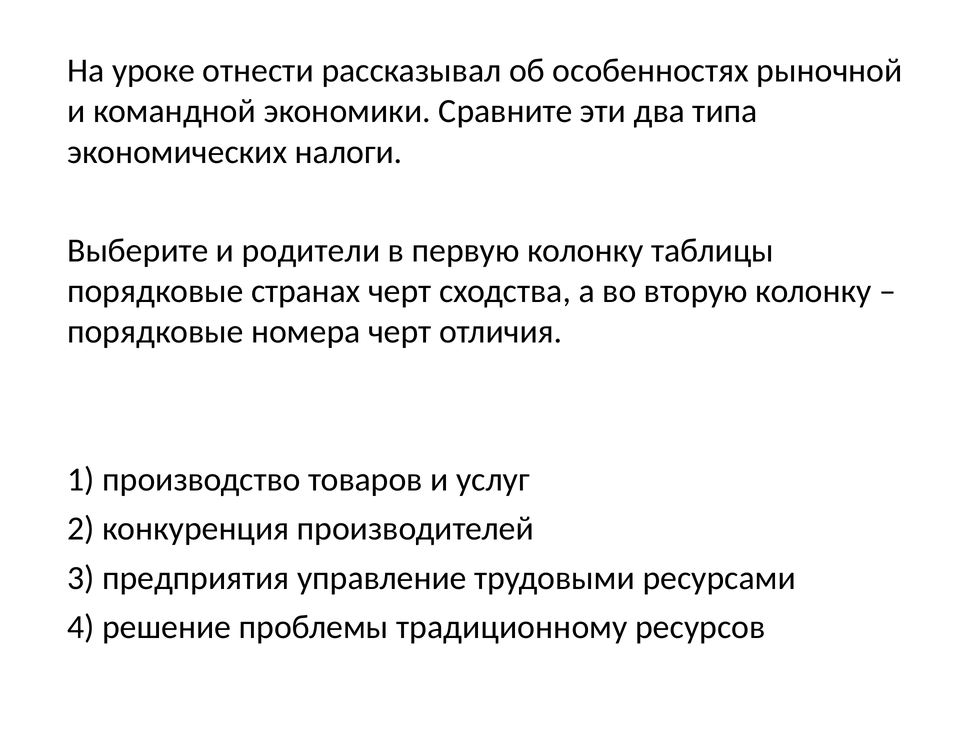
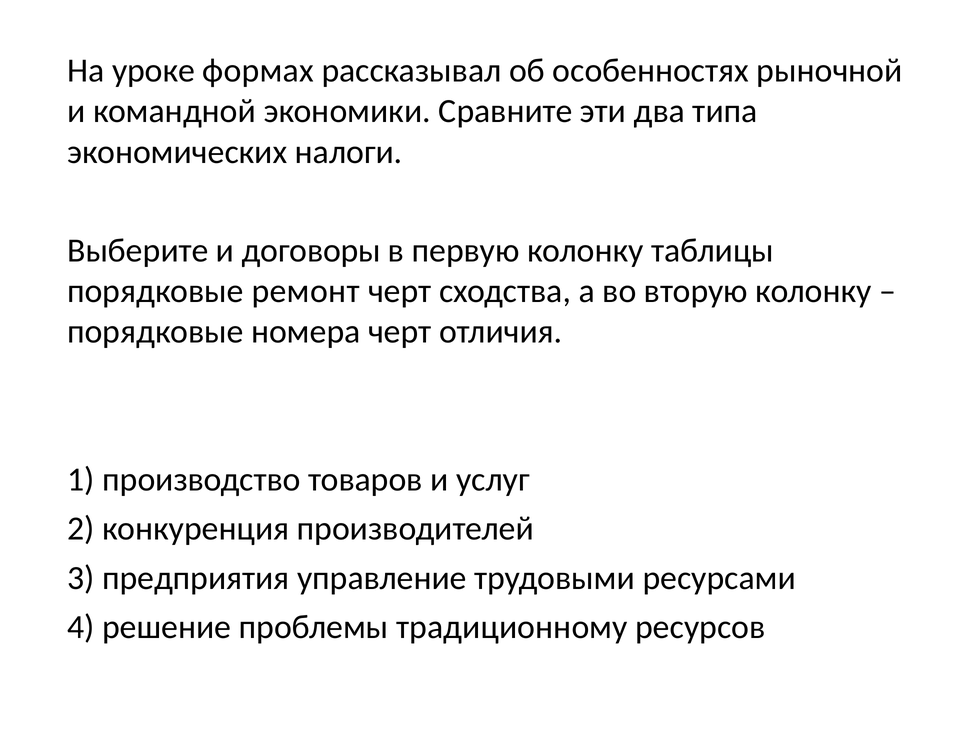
отнести: отнести -> формах (258, 71)
родители: родители -> договоры (311, 250)
странах: странах -> ремонт (306, 291)
